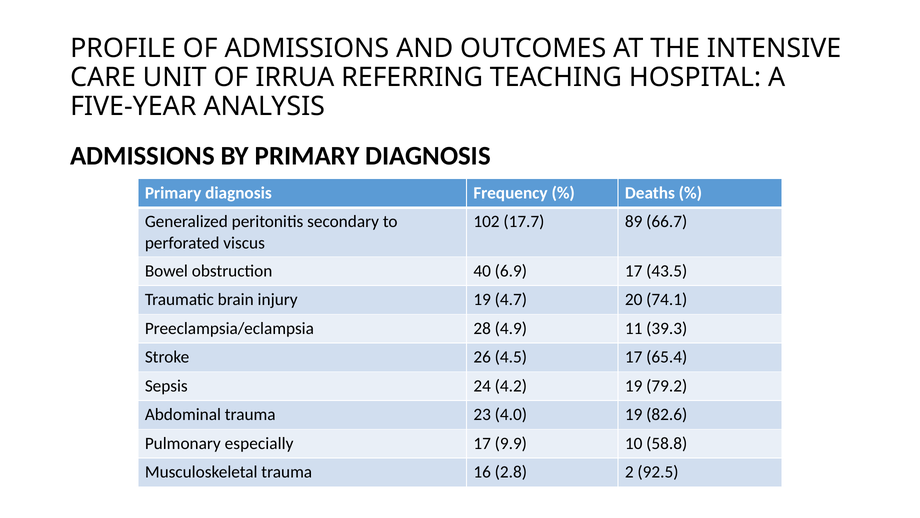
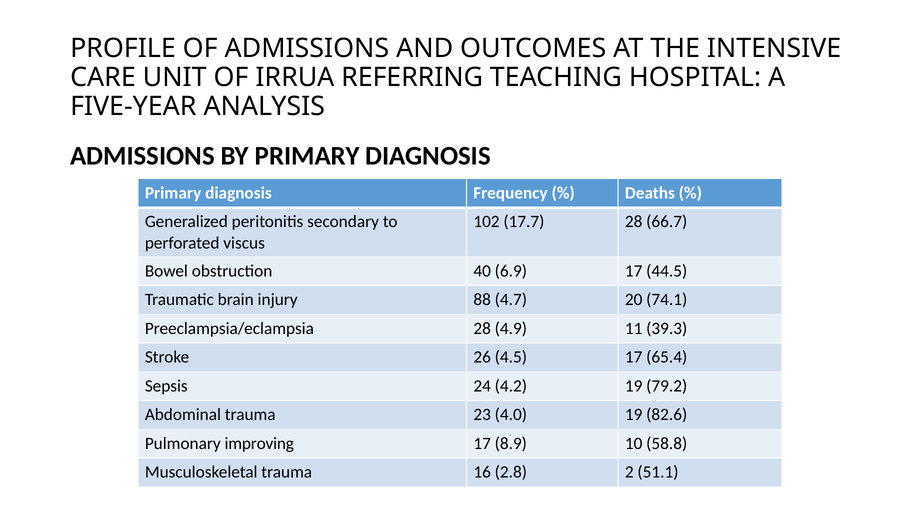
17.7 89: 89 -> 28 (634, 222)
43.5: 43.5 -> 44.5 (667, 271)
injury 19: 19 -> 88 (482, 299)
especially: especially -> improving (259, 443)
9.9: 9.9 -> 8.9 (511, 443)
92.5: 92.5 -> 51.1 (658, 472)
